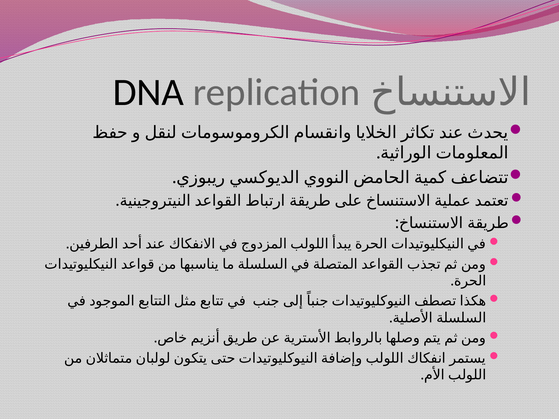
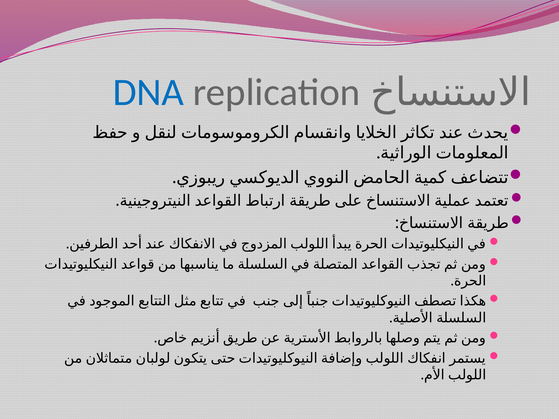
DNA colour: black -> blue (148, 92)
